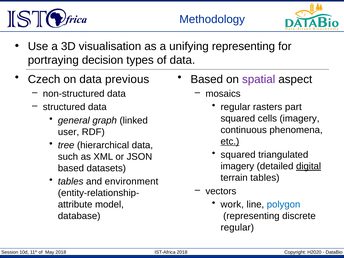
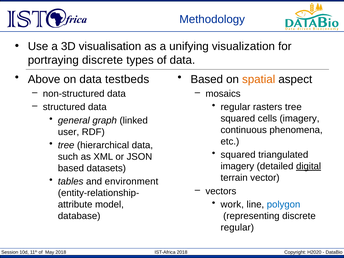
unifying representing: representing -> visualization (243, 46)
portraying decision: decision -> discrete (102, 60)
Czech: Czech -> Above (44, 79)
previous: previous -> testbeds (127, 79)
spatial colour: purple -> orange (259, 79)
rasters part: part -> tree (293, 107)
etc underline: present -> none (230, 141)
terrain tables: tables -> vector (265, 178)
